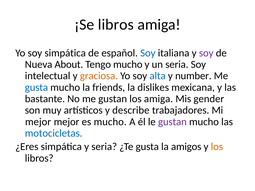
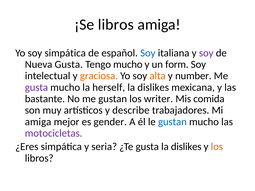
Nueva About: About -> Gusta (69, 64)
un seria: seria -> form (177, 64)
alta colour: blue -> orange (158, 76)
gusta colour: blue -> purple (36, 87)
friends: friends -> herself (109, 87)
los amiga: amiga -> writer (159, 99)
gender: gender -> comida (209, 99)
mejor: mejor -> amiga (38, 122)
es mucho: mucho -> gender (110, 122)
gustan colour: purple -> blue (172, 122)
motocicletas colour: blue -> purple (54, 133)
gusta la amigos: amigos -> dislikes (186, 147)
